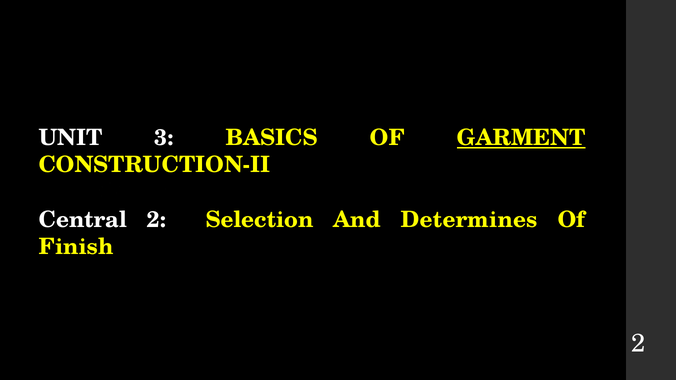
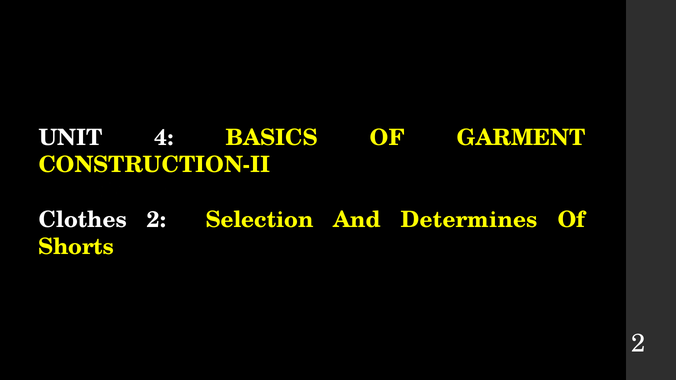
3: 3 -> 4 (164, 138)
GARMENT underline: present -> none (521, 138)
Central: Central -> Clothes (83, 220)
Finish: Finish -> Shorts (76, 247)
